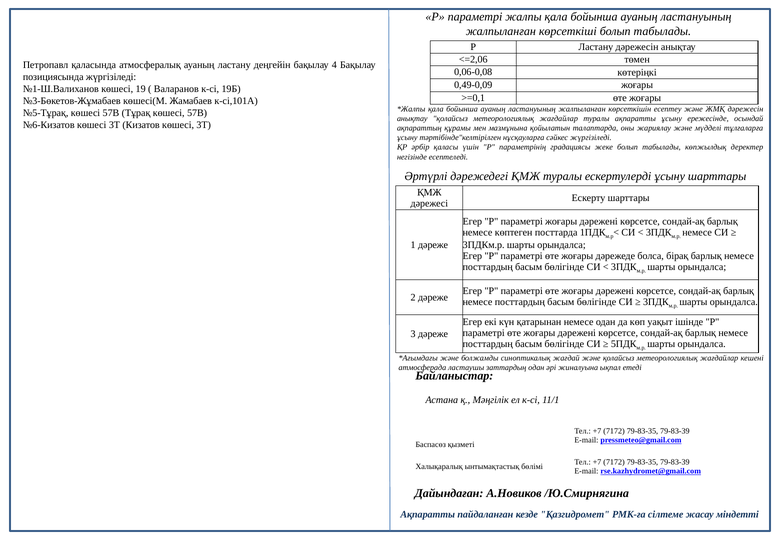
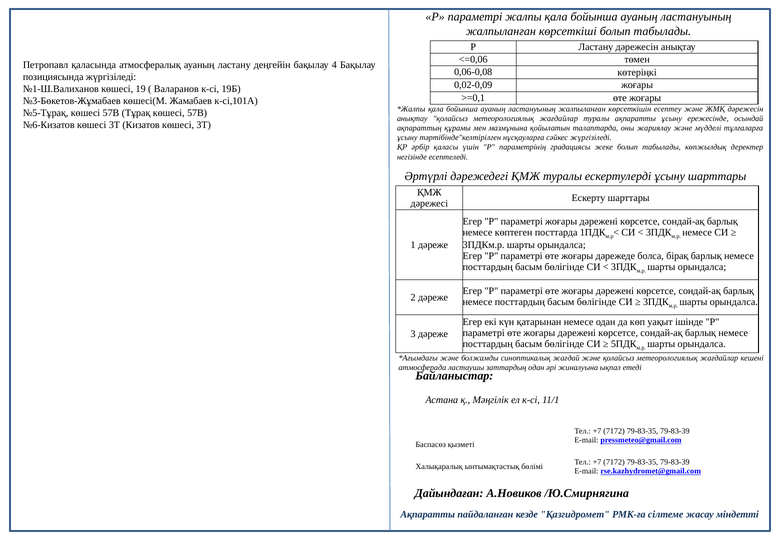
<=2,06: <=2,06 -> <=0,06 (473, 59)
0,49-0,09: 0,49-0,09 -> 0,02-0,09 (473, 85)
